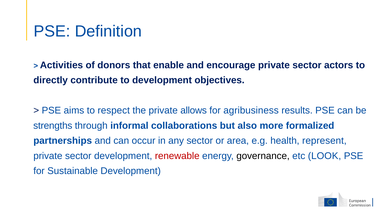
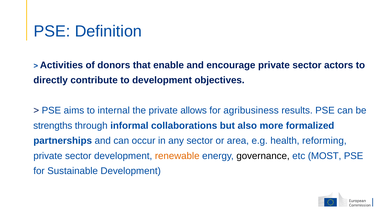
respect: respect -> internal (114, 110)
represent: represent -> reforming (324, 141)
renewable colour: red -> orange (177, 156)
LOOK: LOOK -> MOST (325, 156)
